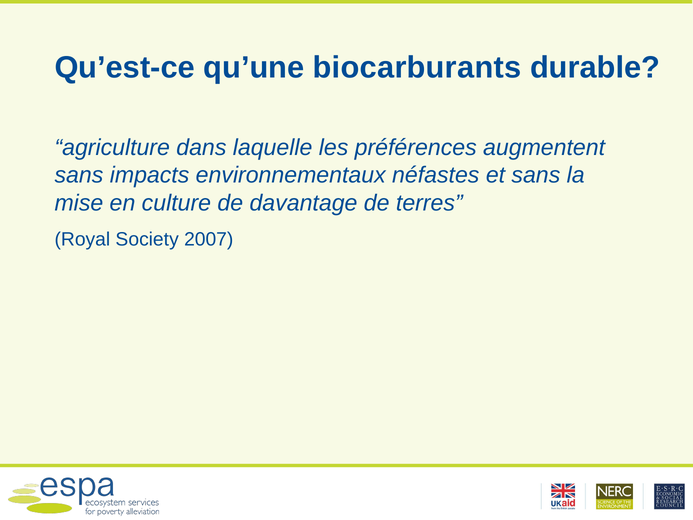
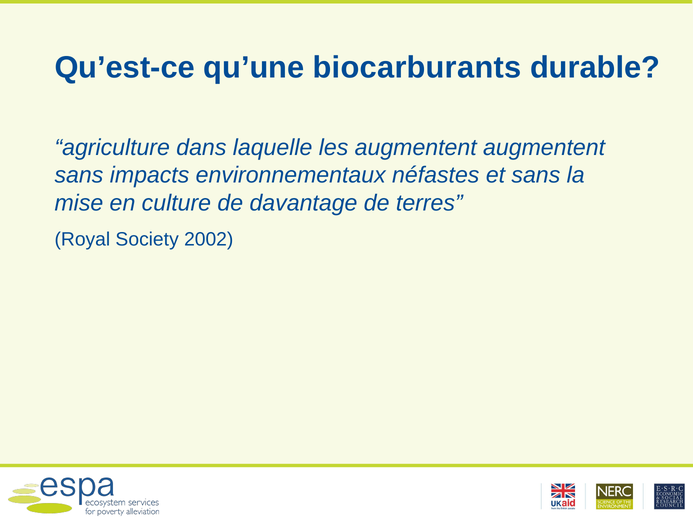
les préférences: préférences -> augmentent (416, 147)
2007: 2007 -> 2002 (209, 239)
